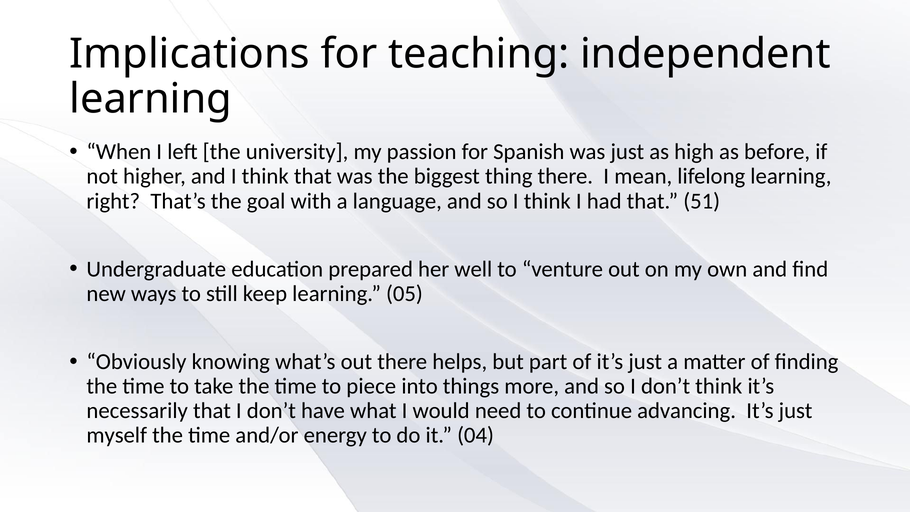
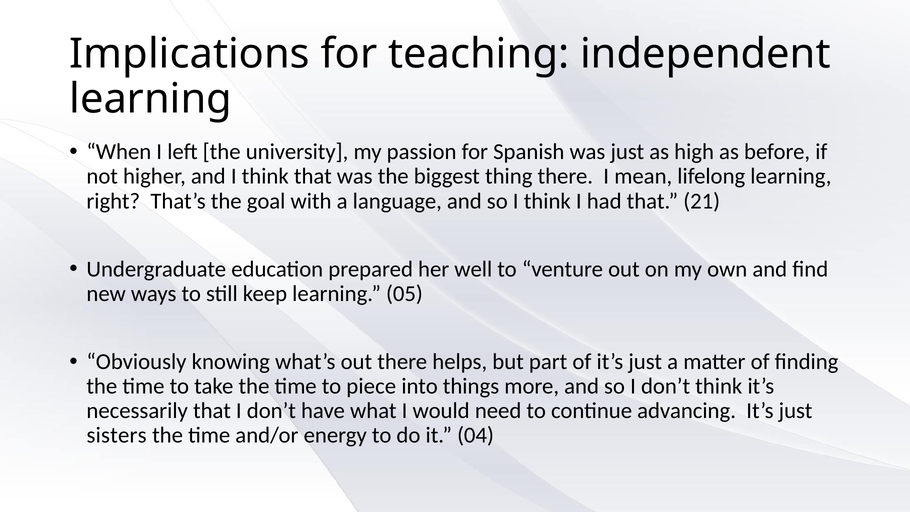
51: 51 -> 21 (702, 201)
myself: myself -> sisters (117, 435)
